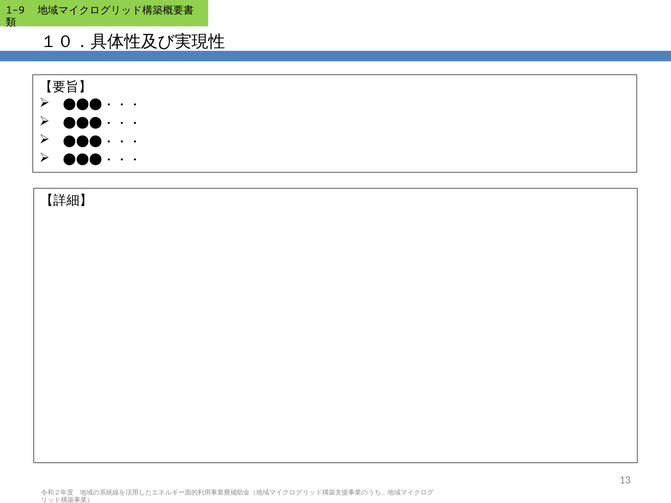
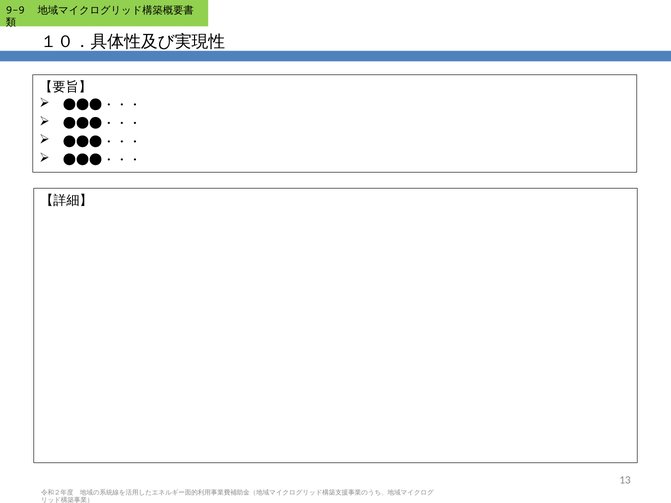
1-9: 1-9 -> 9-9 (15, 10)
